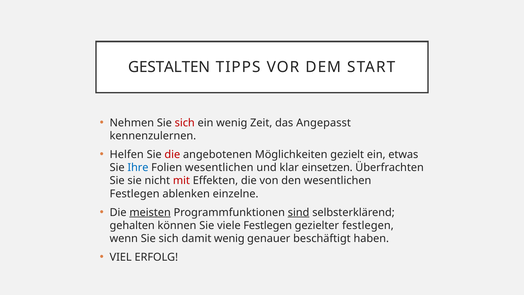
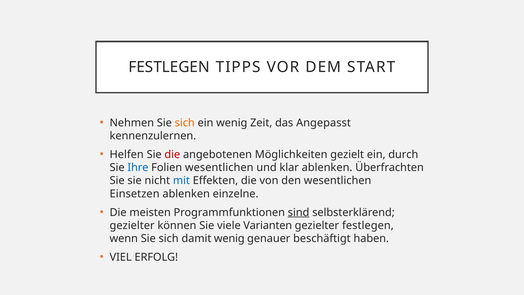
GESTALTEN: GESTALTEN -> FESTLEGEN (169, 67)
sich colour: red -> orange (185, 123)
etwas: etwas -> durch (403, 154)
klar einsetzen: einsetzen -> ablenken (327, 167)
mit colour: red -> blue (181, 181)
Festlegen: Festlegen -> Einsetzen (135, 194)
meisten underline: present -> none (150, 212)
gehalten: gehalten -> gezielter (132, 225)
viele Festlegen: Festlegen -> Varianten (268, 225)
